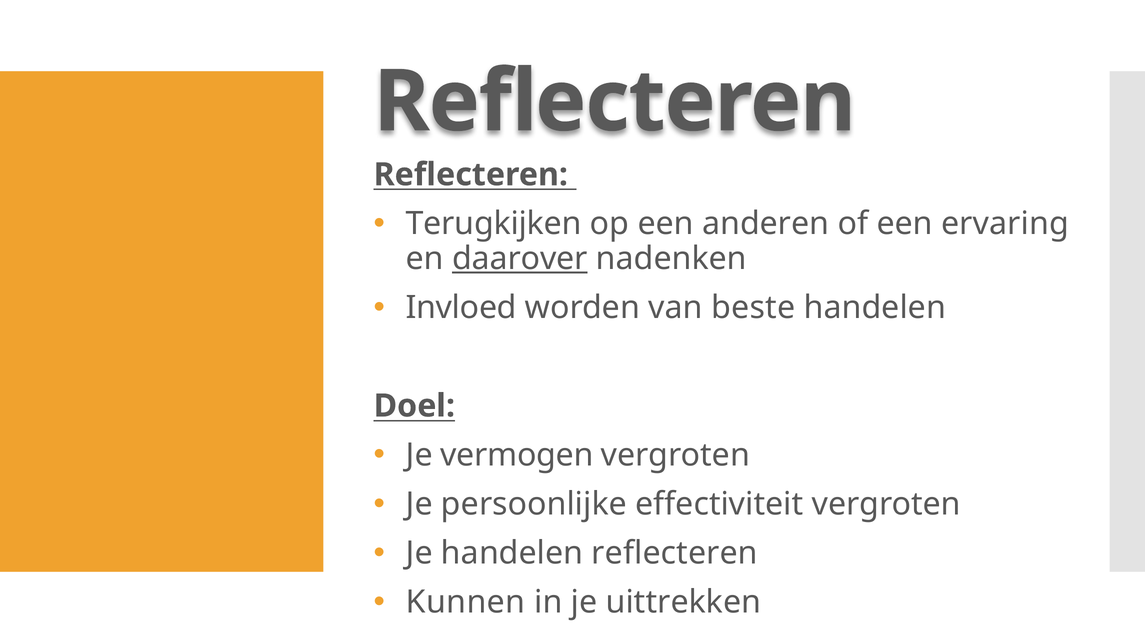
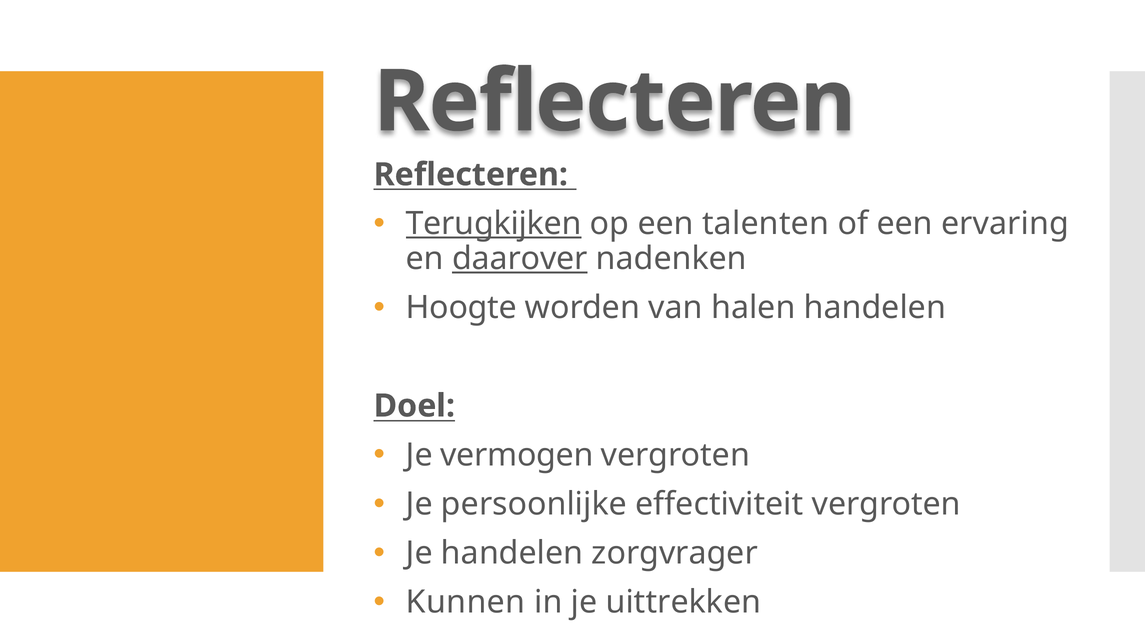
Terugkijken underline: none -> present (494, 224)
anderen: anderen -> talenten (766, 224)
Invloed: Invloed -> Hoogte (461, 308)
beste: beste -> halen (753, 308)
handelen reflecteren: reflecteren -> zorgvrager (675, 553)
